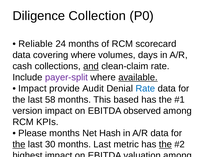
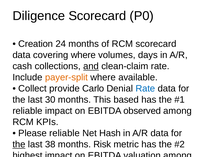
Diligence Collection: Collection -> Scorecard (97, 16)
Reliable: Reliable -> Creation (36, 44)
payer-split colour: purple -> orange (66, 77)
available underline: present -> none (138, 77)
Impact: Impact -> Collect (33, 88)
Audit: Audit -> Carlo (93, 88)
58: 58 -> 30 (50, 100)
version: version -> reliable (27, 111)
Please months: months -> reliable (64, 133)
30: 30 -> 38 (50, 144)
months Last: Last -> Risk (102, 144)
the underline: present -> none (165, 144)
